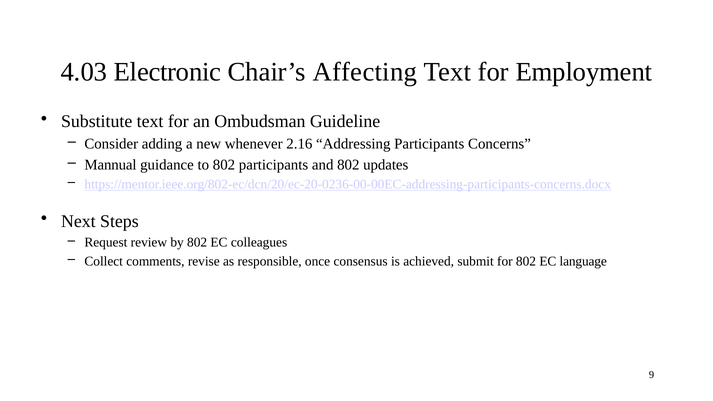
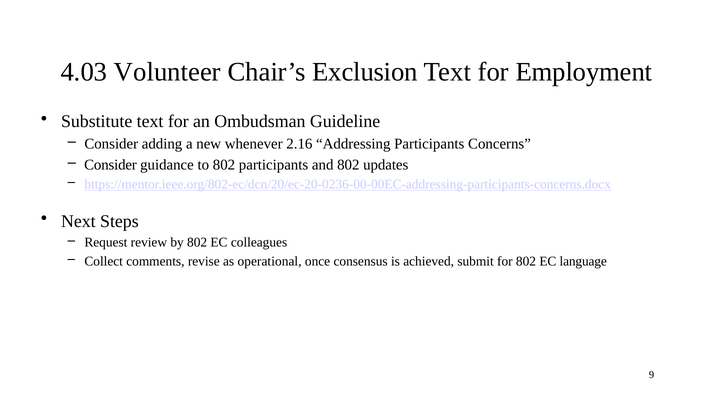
Electronic: Electronic -> Volunteer (167, 72)
Affecting: Affecting -> Exclusion (365, 72)
Mannual: Mannual -> Consider (111, 165)
responsible: responsible -> operational (270, 261)
